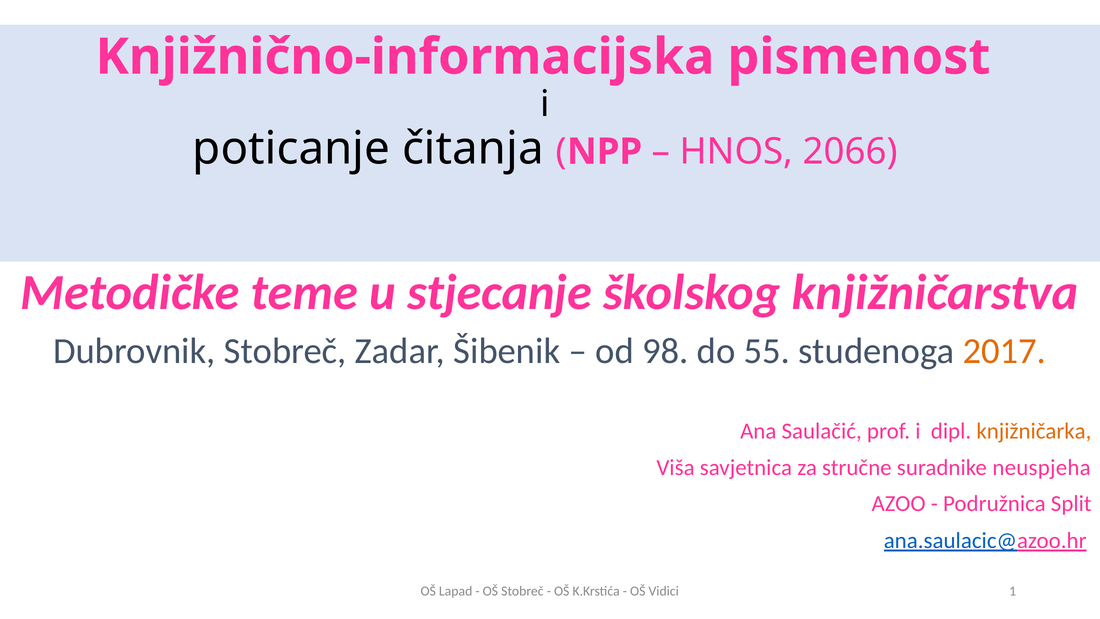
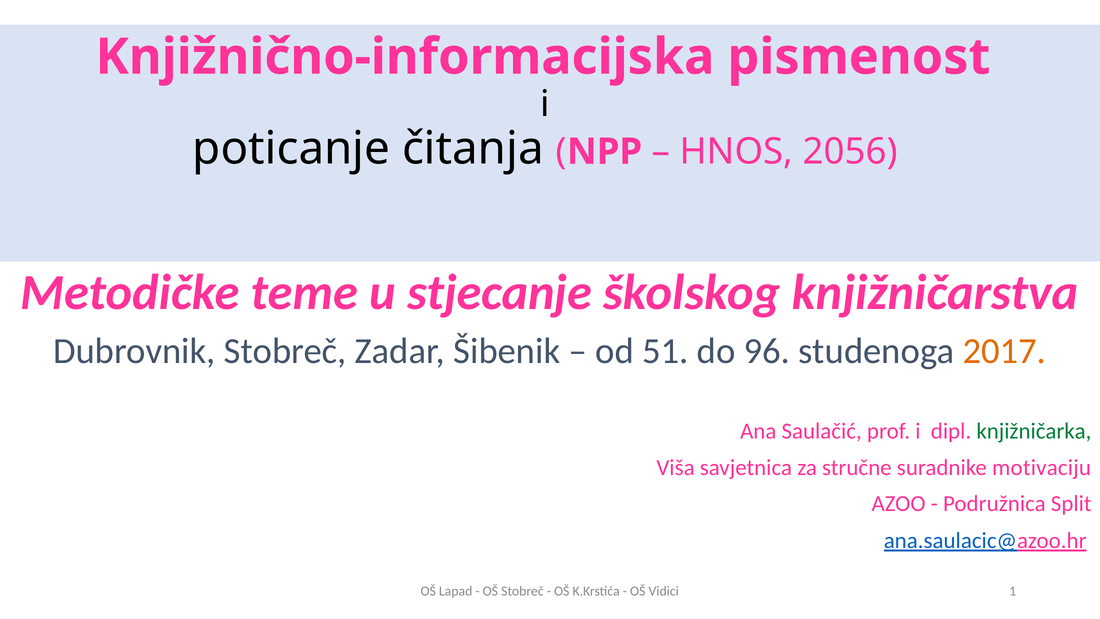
2066: 2066 -> 2056 (850, 152)
98: 98 -> 51 (665, 351)
55: 55 -> 96 (767, 351)
knjižničarka colour: orange -> green (1034, 431)
neuspjeha: neuspjeha -> motivaciju (1042, 467)
